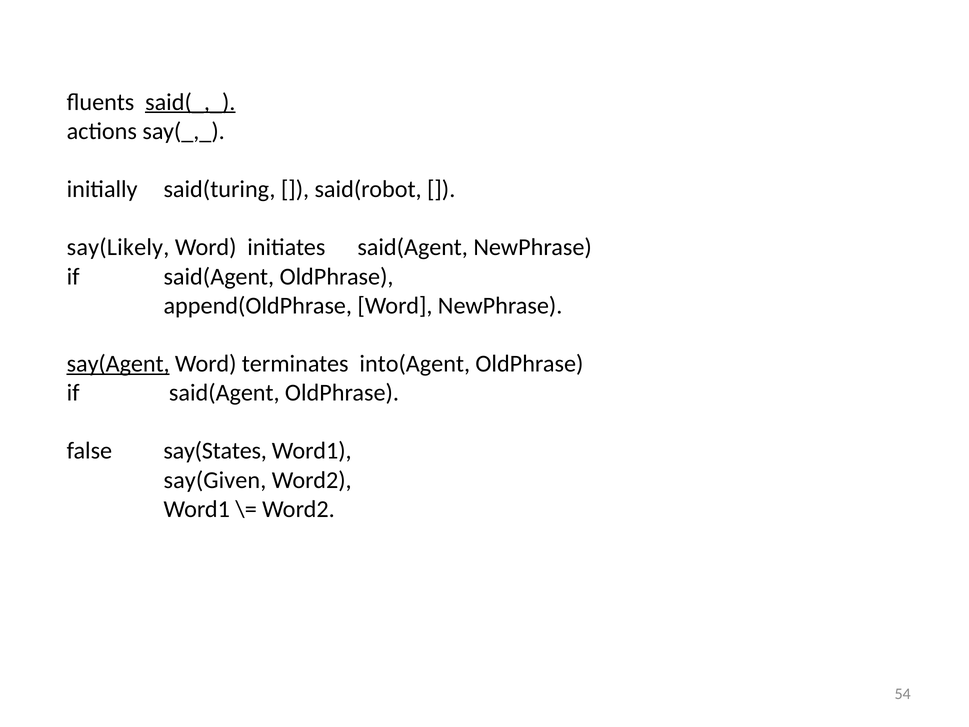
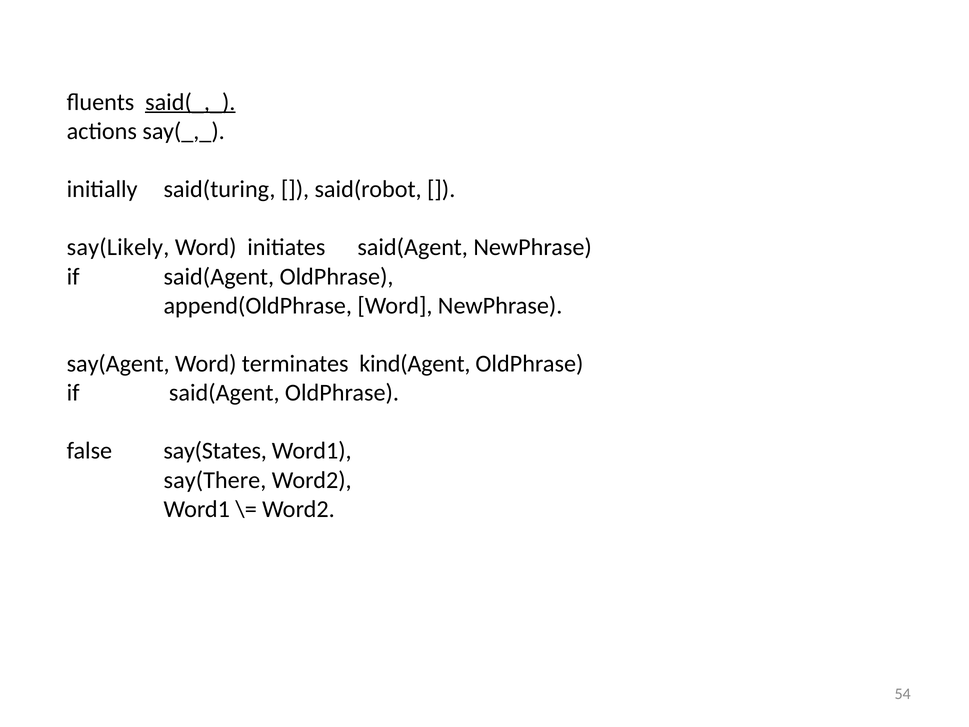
say(Agent underline: present -> none (118, 364)
into(Agent: into(Agent -> kind(Agent (415, 364)
say(Given: say(Given -> say(There (215, 480)
